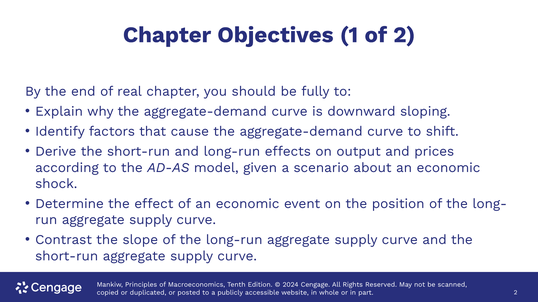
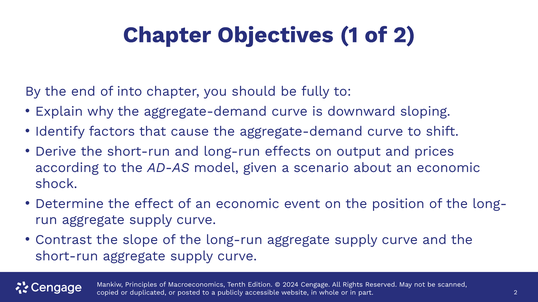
real: real -> into (130, 92)
